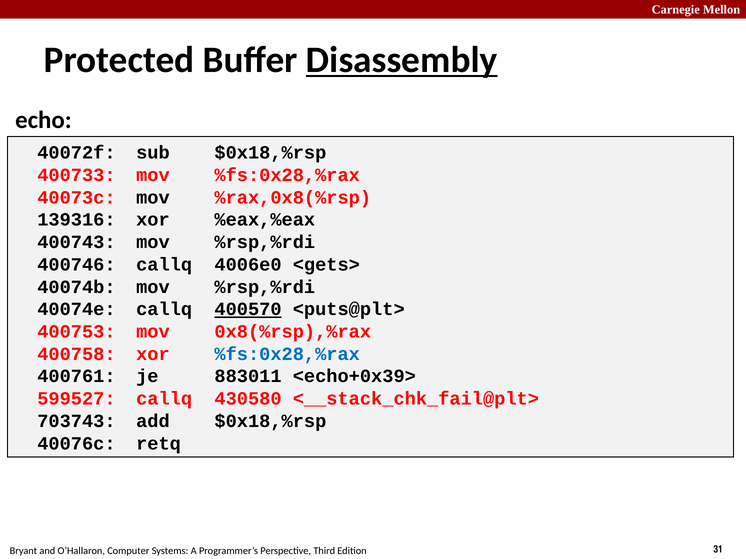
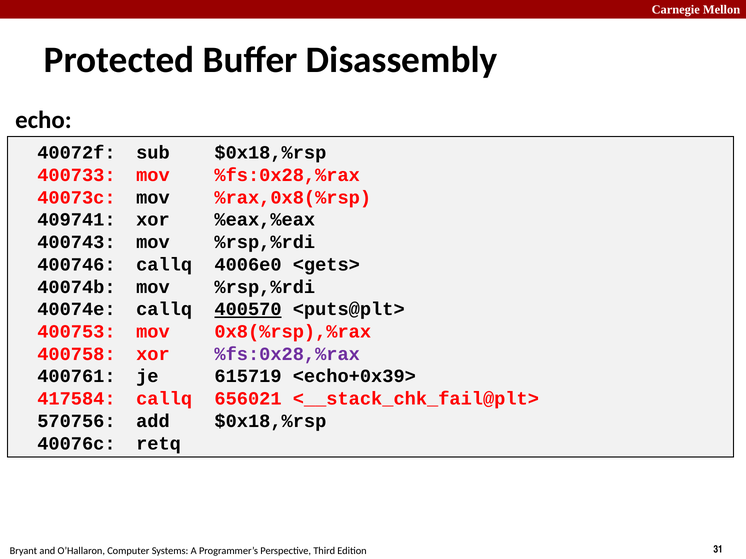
Disassembly underline: present -> none (402, 60)
139316: 139316 -> 409741 (76, 220)
%fs:0x28,%rax colour: blue -> purple (287, 354)
883011: 883011 -> 615719 (248, 377)
599527: 599527 -> 417584 (76, 399)
430580: 430580 -> 656021 (248, 399)
703743: 703743 -> 570756 (76, 421)
